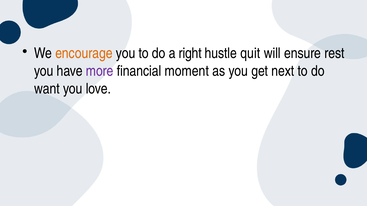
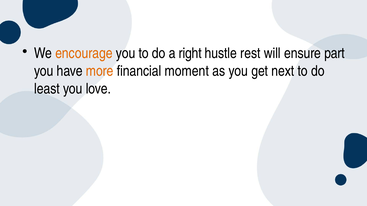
quit: quit -> rest (250, 53)
rest: rest -> part (334, 53)
more colour: purple -> orange (100, 71)
want: want -> least (47, 89)
